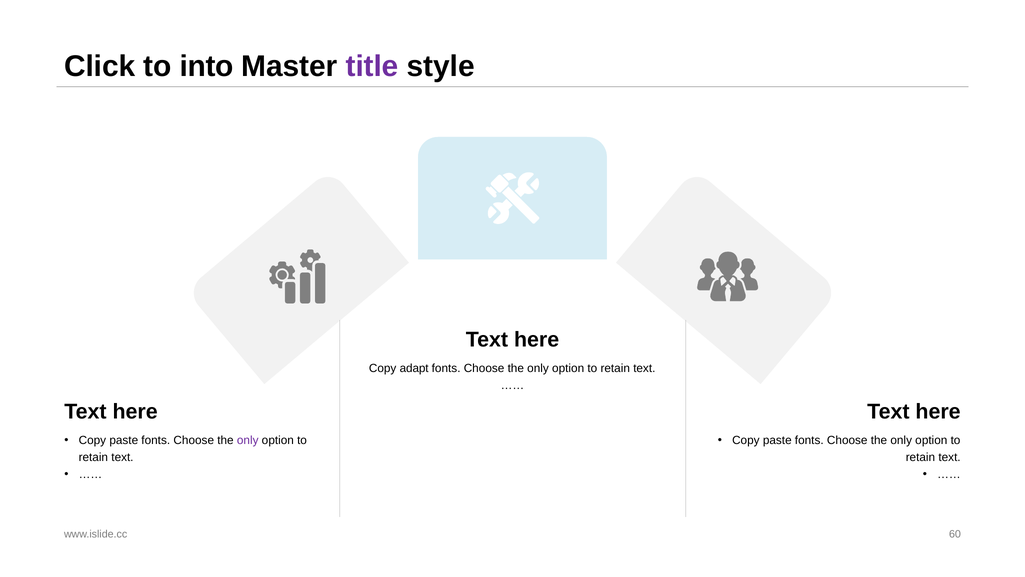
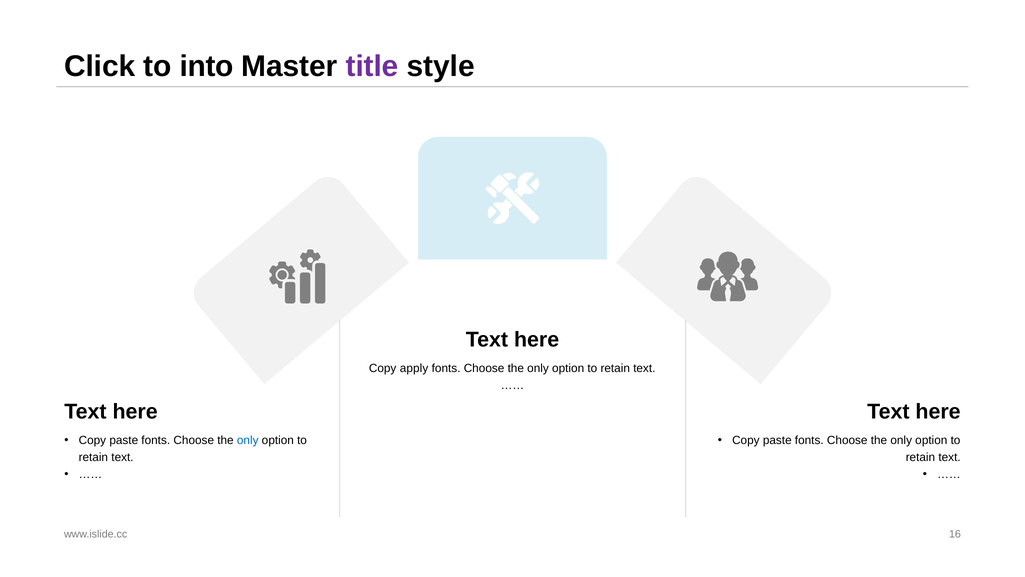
adapt: adapt -> apply (414, 368)
only colour: purple -> blue (248, 440)
60: 60 -> 16 (955, 534)
